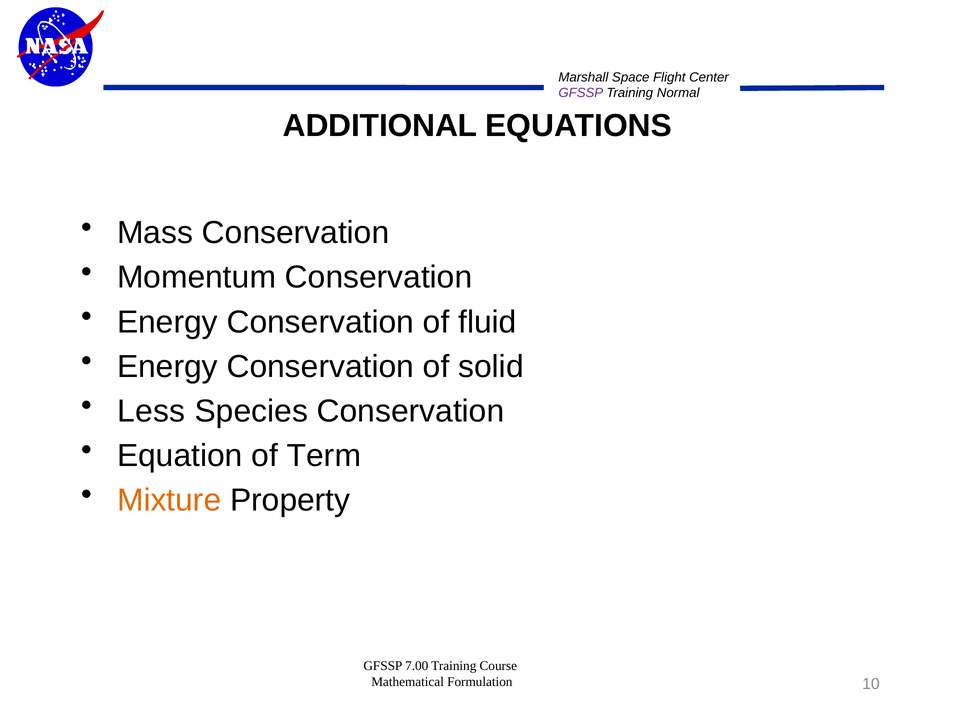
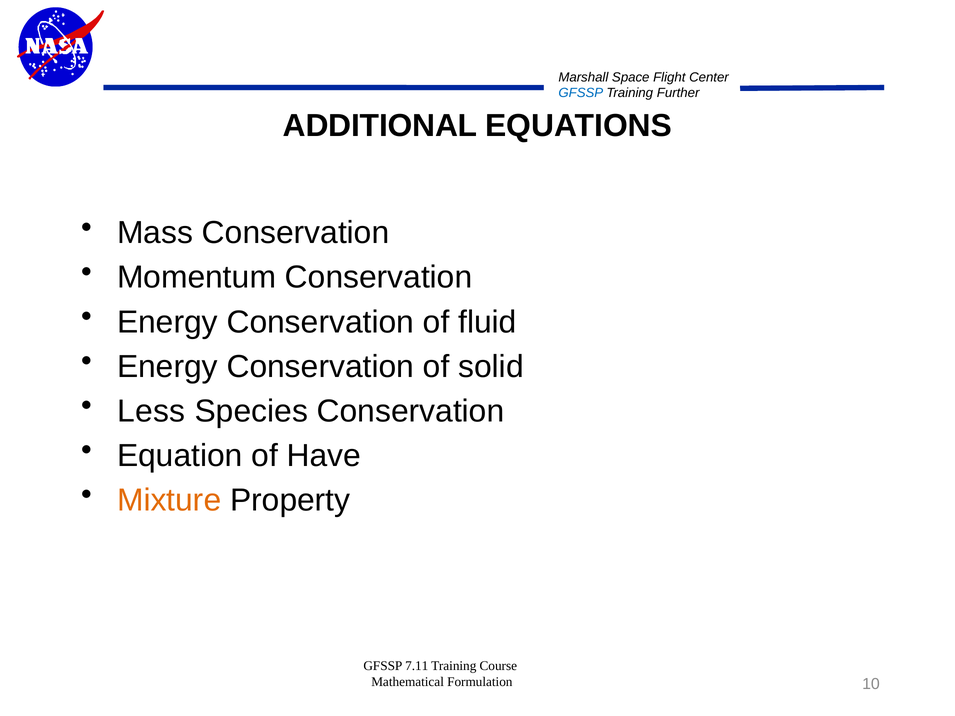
GFSSP colour: purple -> blue (581, 93)
Normal: Normal -> Further (678, 93)
Term: Term -> Have (324, 456)
7.00: 7.00 -> 7.11 (417, 666)
